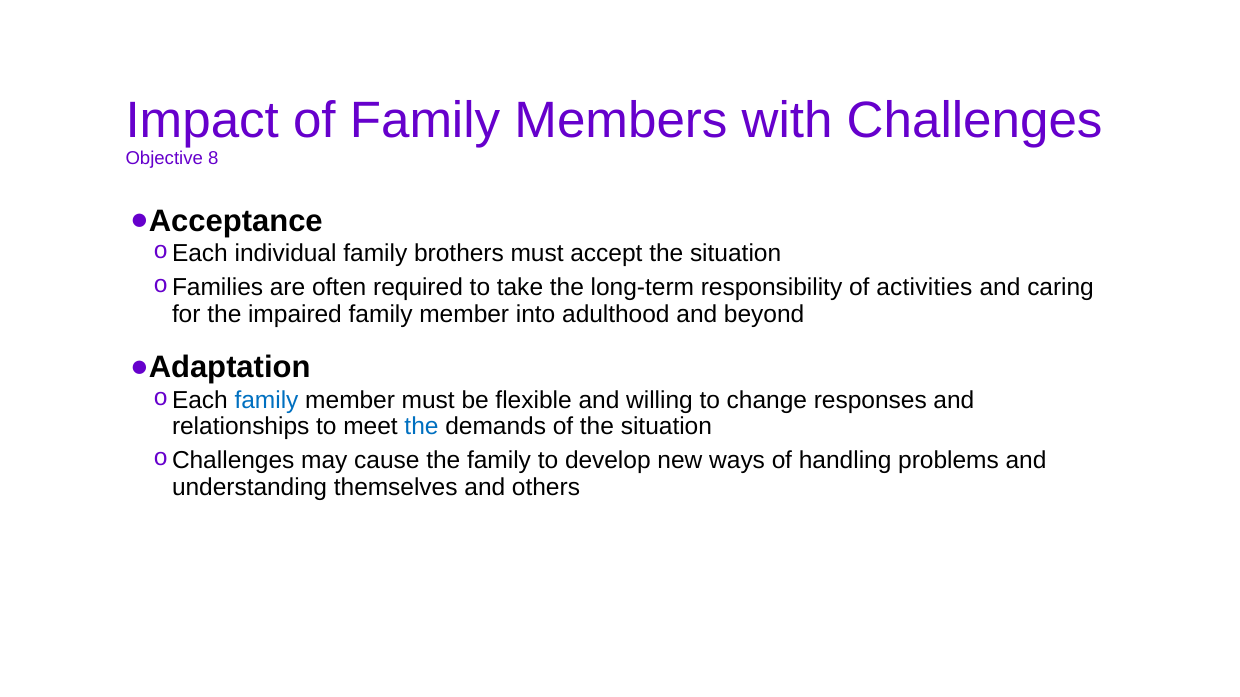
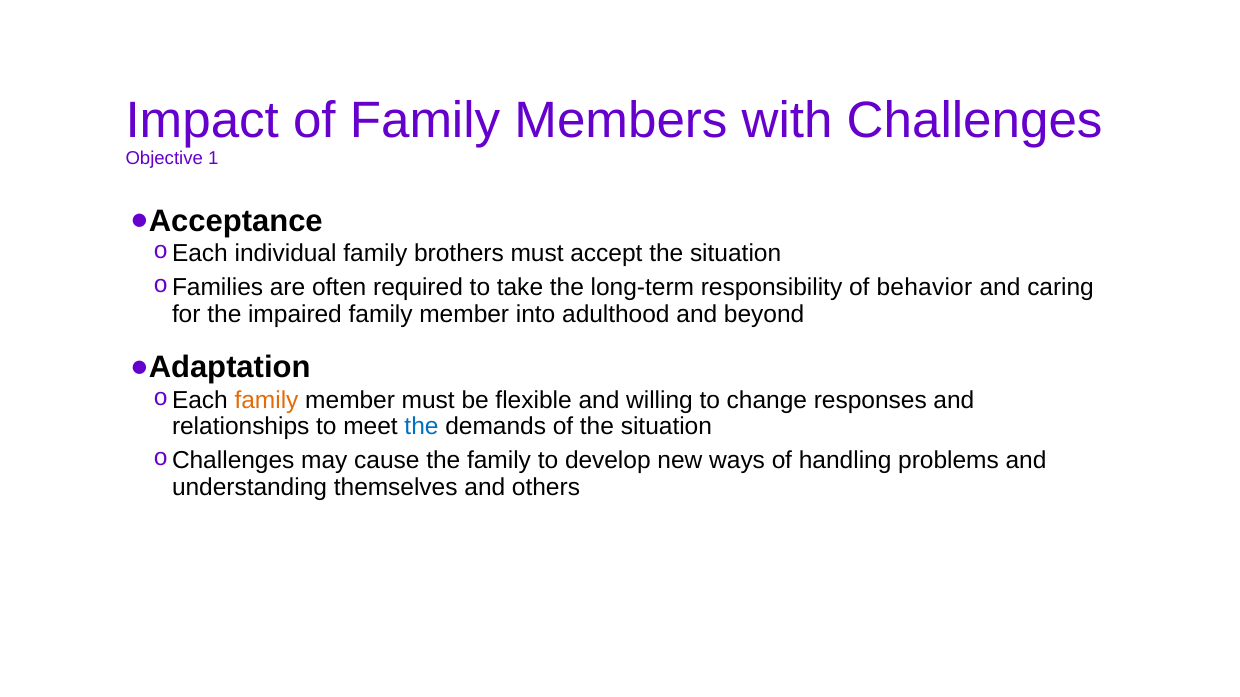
8: 8 -> 1 (213, 158)
activities: activities -> behavior (924, 288)
family colour: blue -> orange (267, 400)
